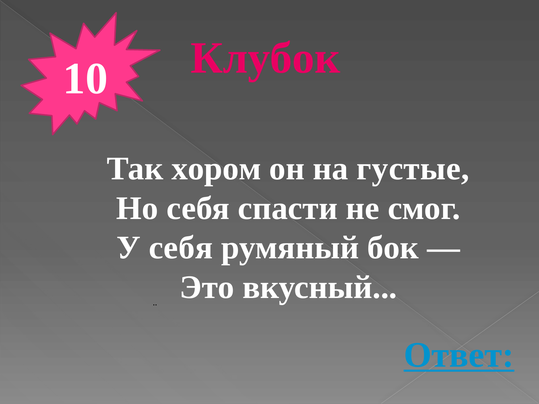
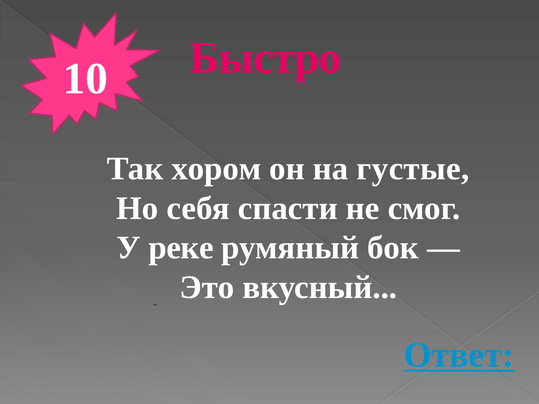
Клубок: Клубок -> Быстро (266, 58)
У себя: себя -> реке (181, 248)
